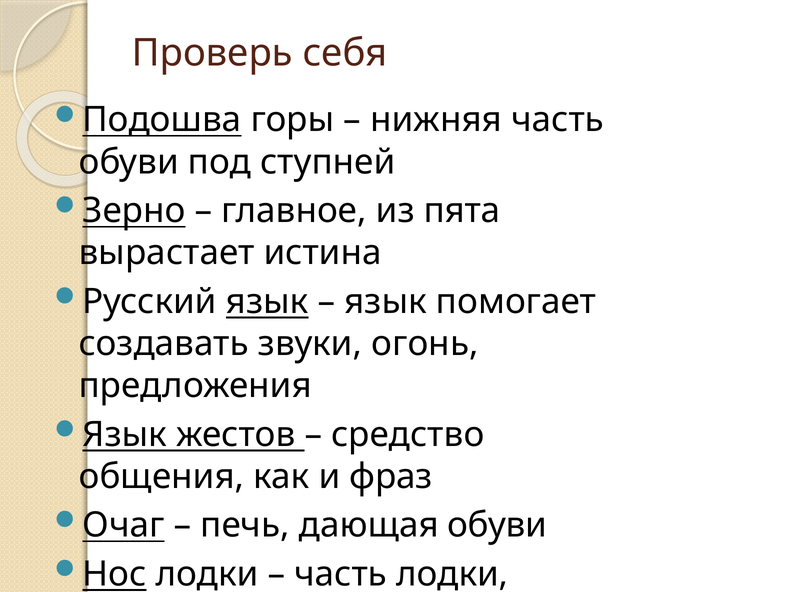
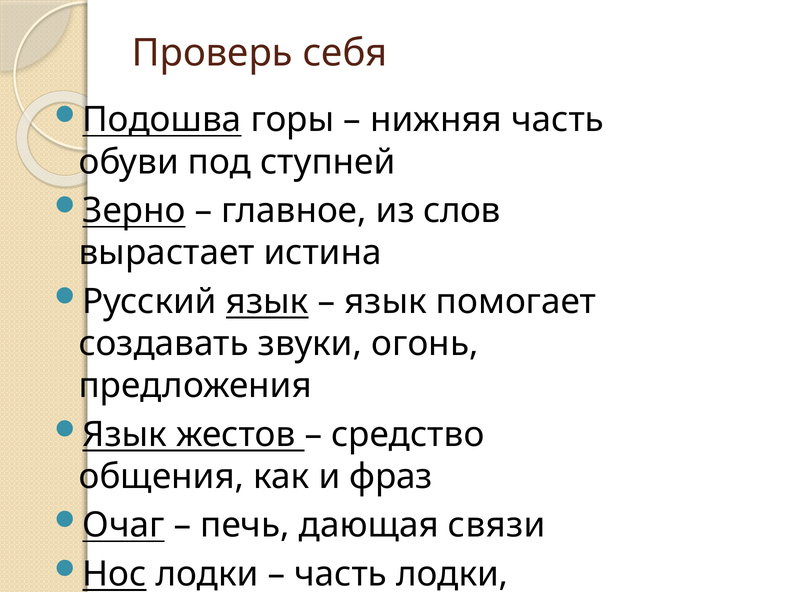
пята: пята -> слов (462, 211)
дающая обуви: обуви -> связи (497, 525)
